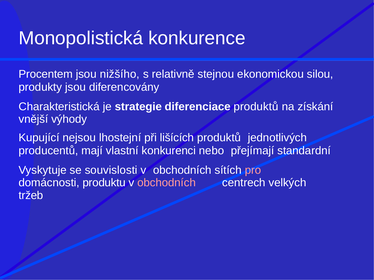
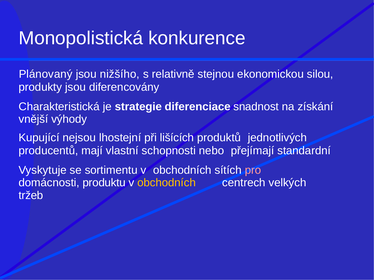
Procentem: Procentem -> Plánovaný (46, 74)
diferenciace produktů: produktů -> snadnost (256, 107)
konkurenci: konkurenci -> schopnosti (169, 151)
souvislosti: souvislosti -> sortimentu (111, 170)
obchodních colour: pink -> yellow (167, 183)
